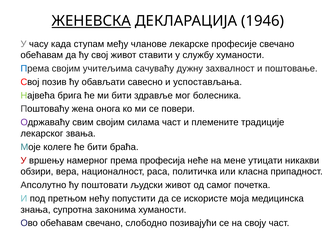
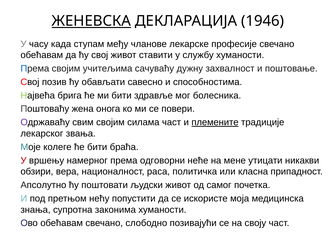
успостављања: успостављања -> способностима (208, 82)
племените underline: none -> present (215, 122)
професија: професија -> одговорни (162, 160)
